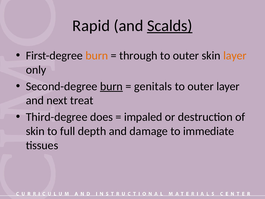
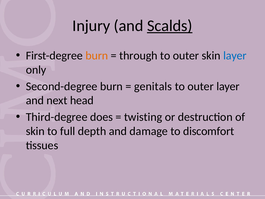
Rapid: Rapid -> Injury (91, 26)
layer colour: orange -> blue (235, 56)
burn underline: present -> none (111, 86)
treat: treat -> head (82, 100)
impaled: impaled -> twisting (143, 117)
immediate: immediate -> discomfort (209, 131)
